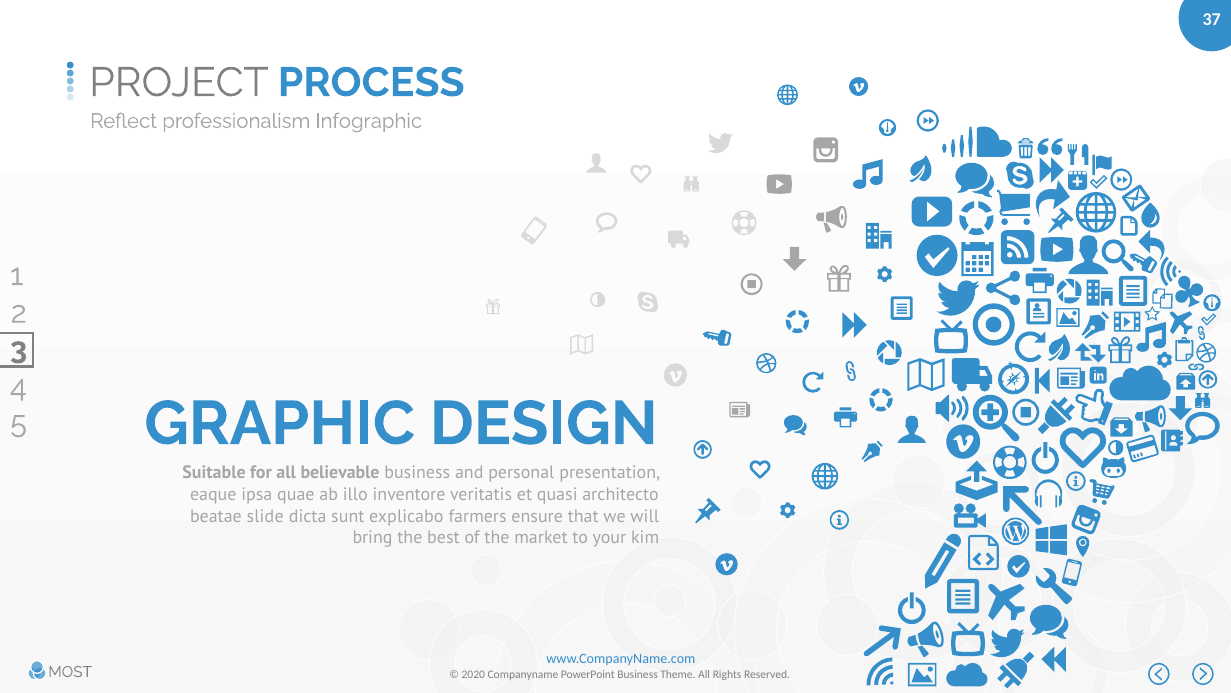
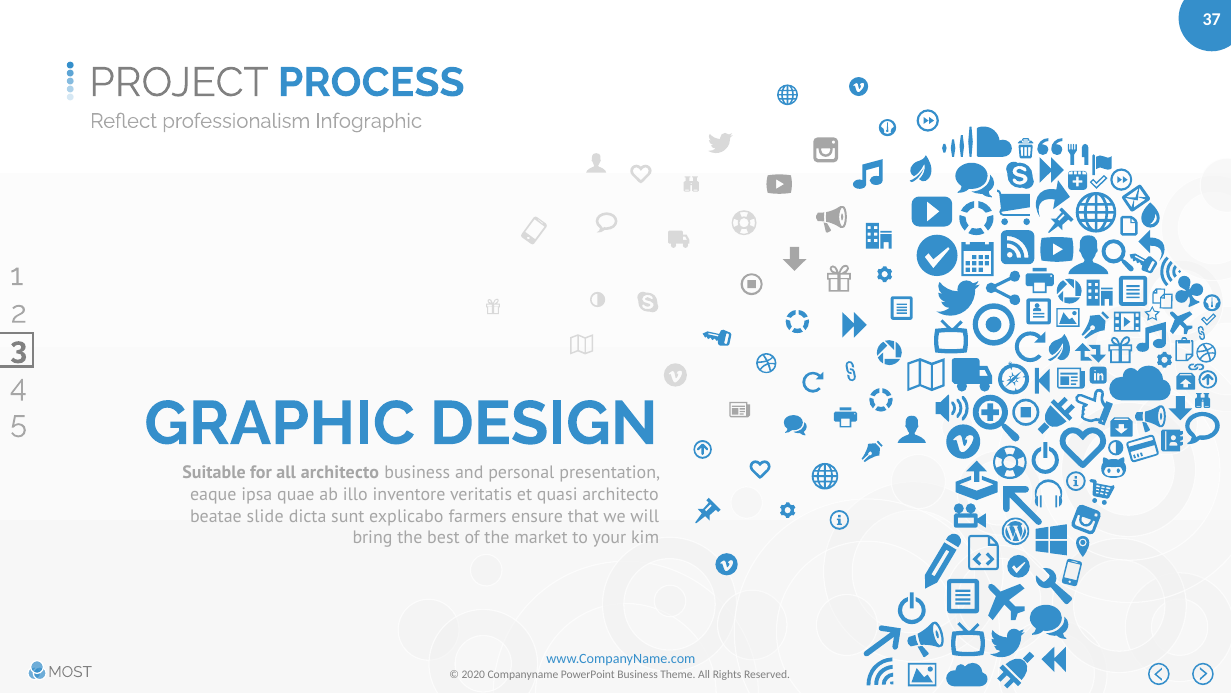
all believable: believable -> architecto (340, 473)
